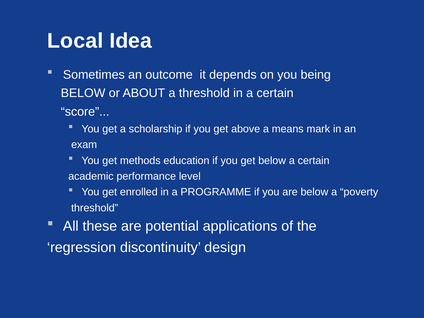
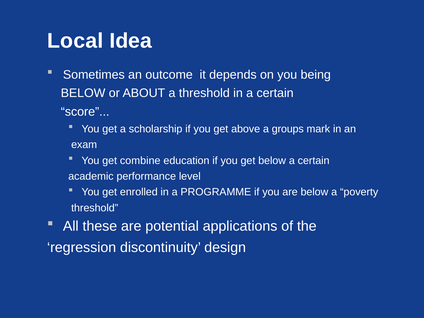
means: means -> groups (288, 129)
methods: methods -> combine (140, 161)
